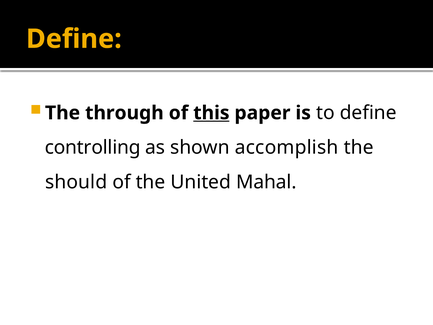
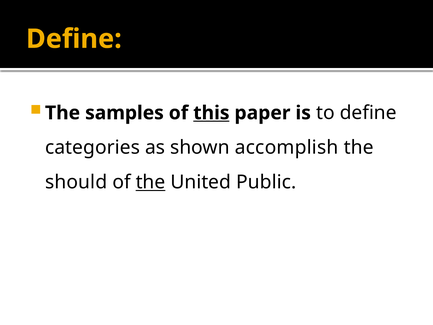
through: through -> samples (124, 113)
controlling: controlling -> categories (93, 147)
the underline: none -> present (151, 182)
Mahal: Mahal -> Public (266, 182)
